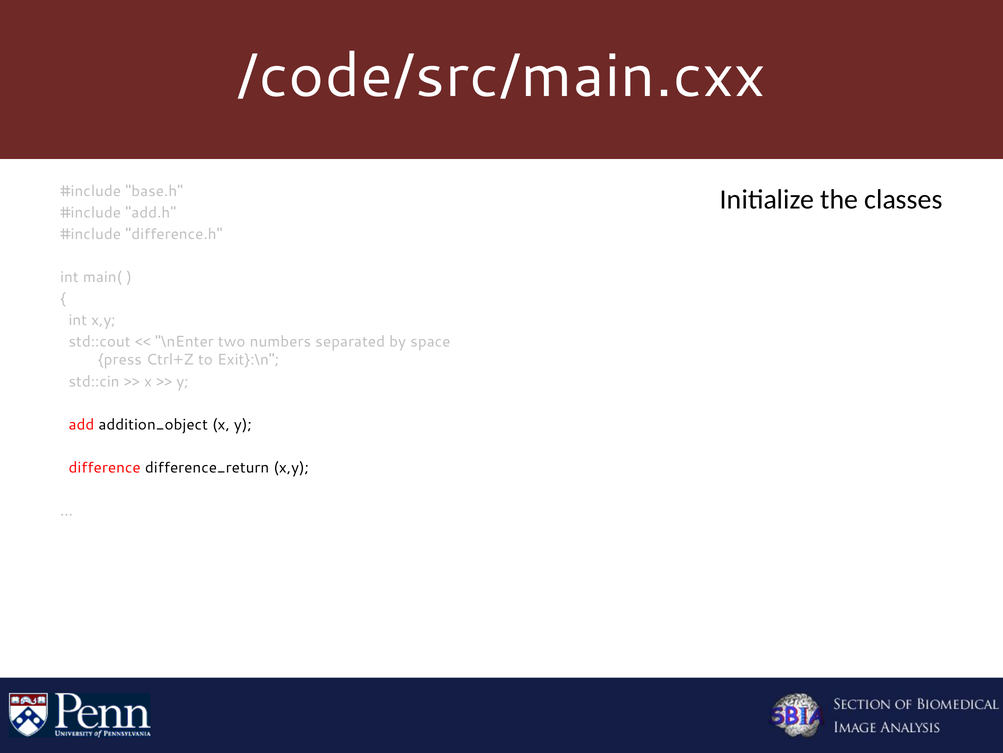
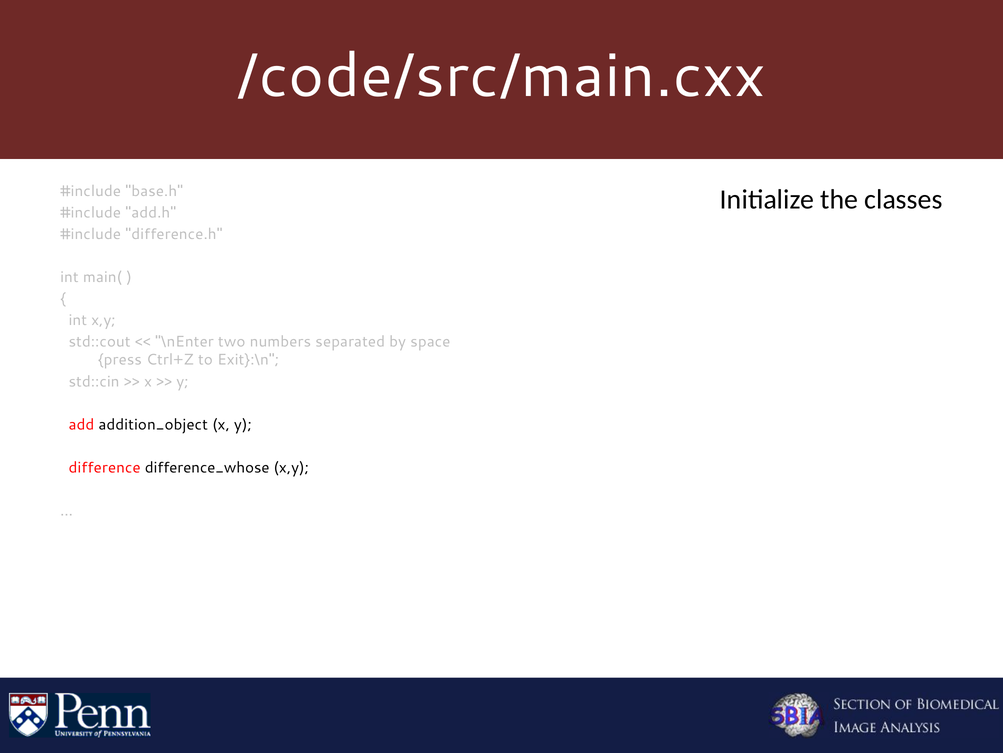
difference_return: difference_return -> difference_whose (207, 467)
